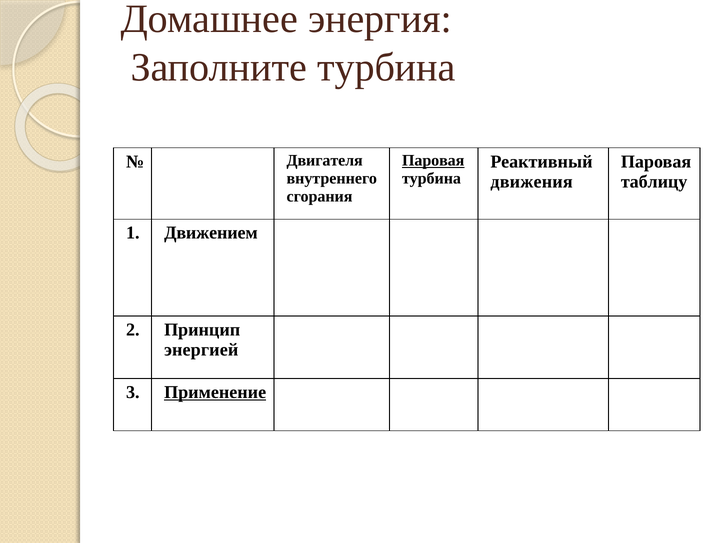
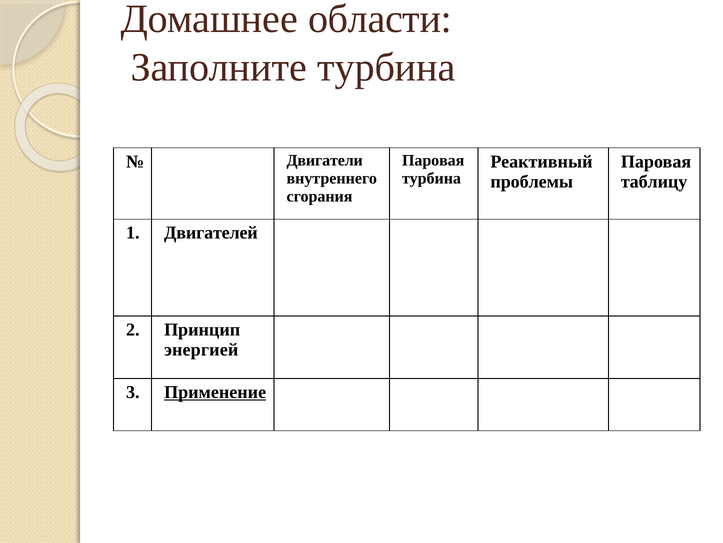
энергия: энергия -> области (380, 19)
Паровая underline: present -> none (433, 160)
Двигателя: Двигателя -> Двигатели (325, 160)
движения: движения -> проблемы (532, 181)
Движением: Движением -> Двигателей (211, 233)
